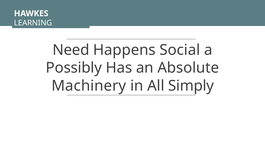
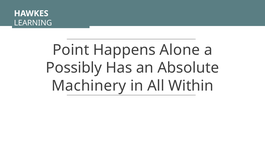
Need: Need -> Point (71, 50)
Social: Social -> Alone (180, 50)
Simply: Simply -> Within (191, 86)
